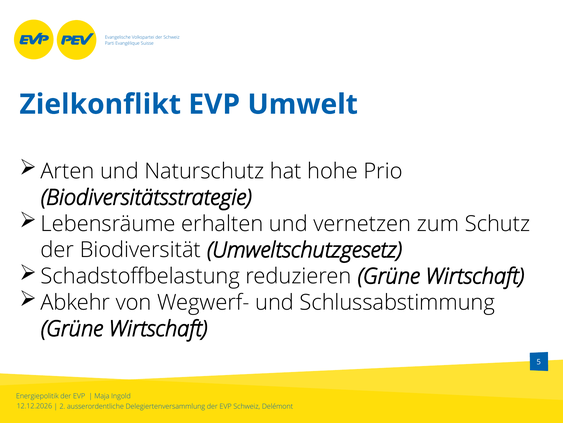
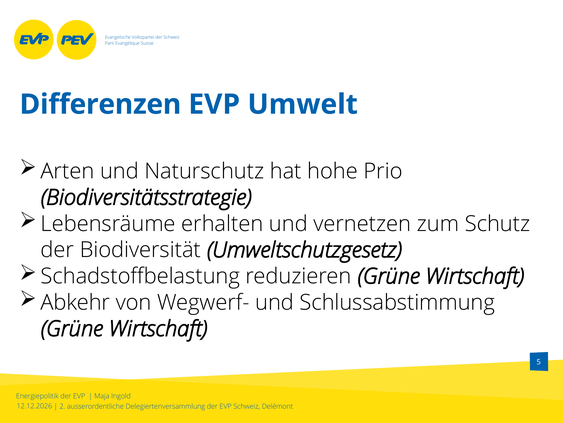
Zielkonflikt: Zielkonflikt -> Differenzen (100, 104)
